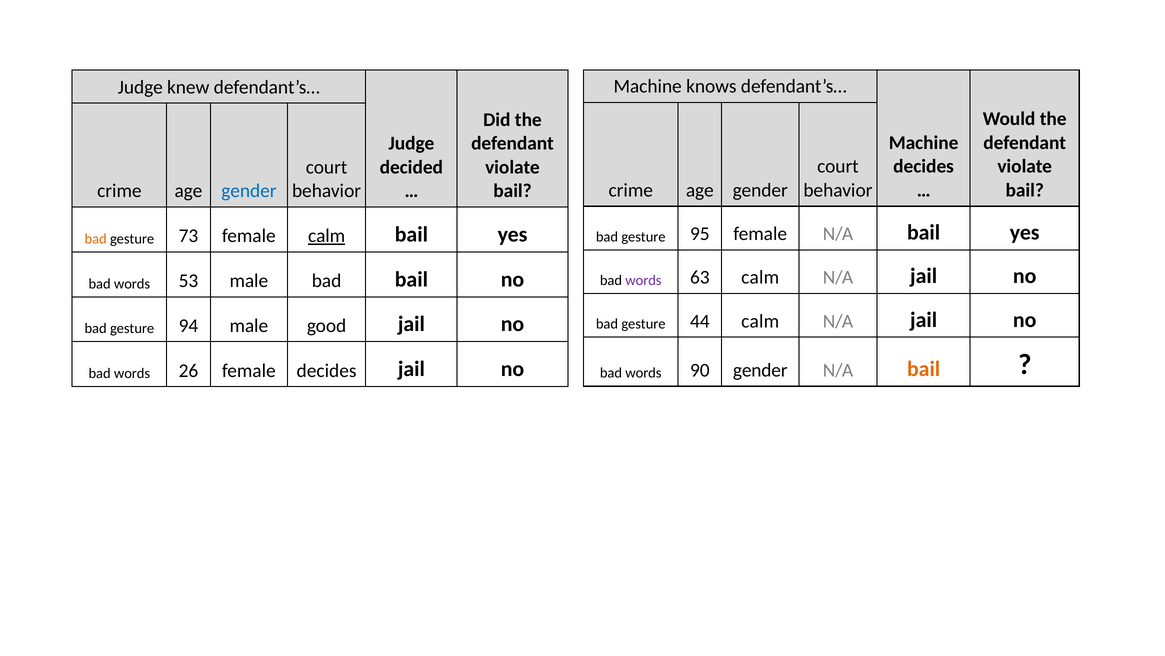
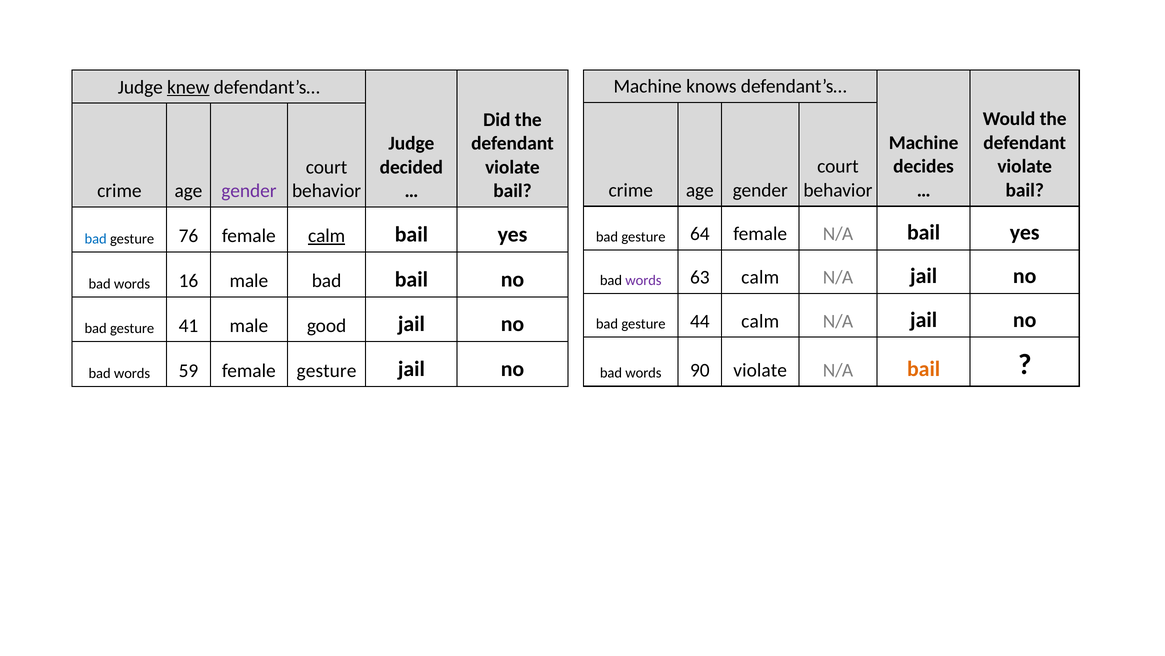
knew underline: none -> present (188, 87)
gender colour: blue -> purple (249, 191)
95: 95 -> 64 (700, 234)
bad colour: orange -> blue (96, 239)
73: 73 -> 76 (189, 236)
53: 53 -> 16 (189, 280)
94: 94 -> 41 (189, 325)
90 gender: gender -> violate (760, 370)
26: 26 -> 59 (189, 370)
female decides: decides -> gesture (327, 370)
